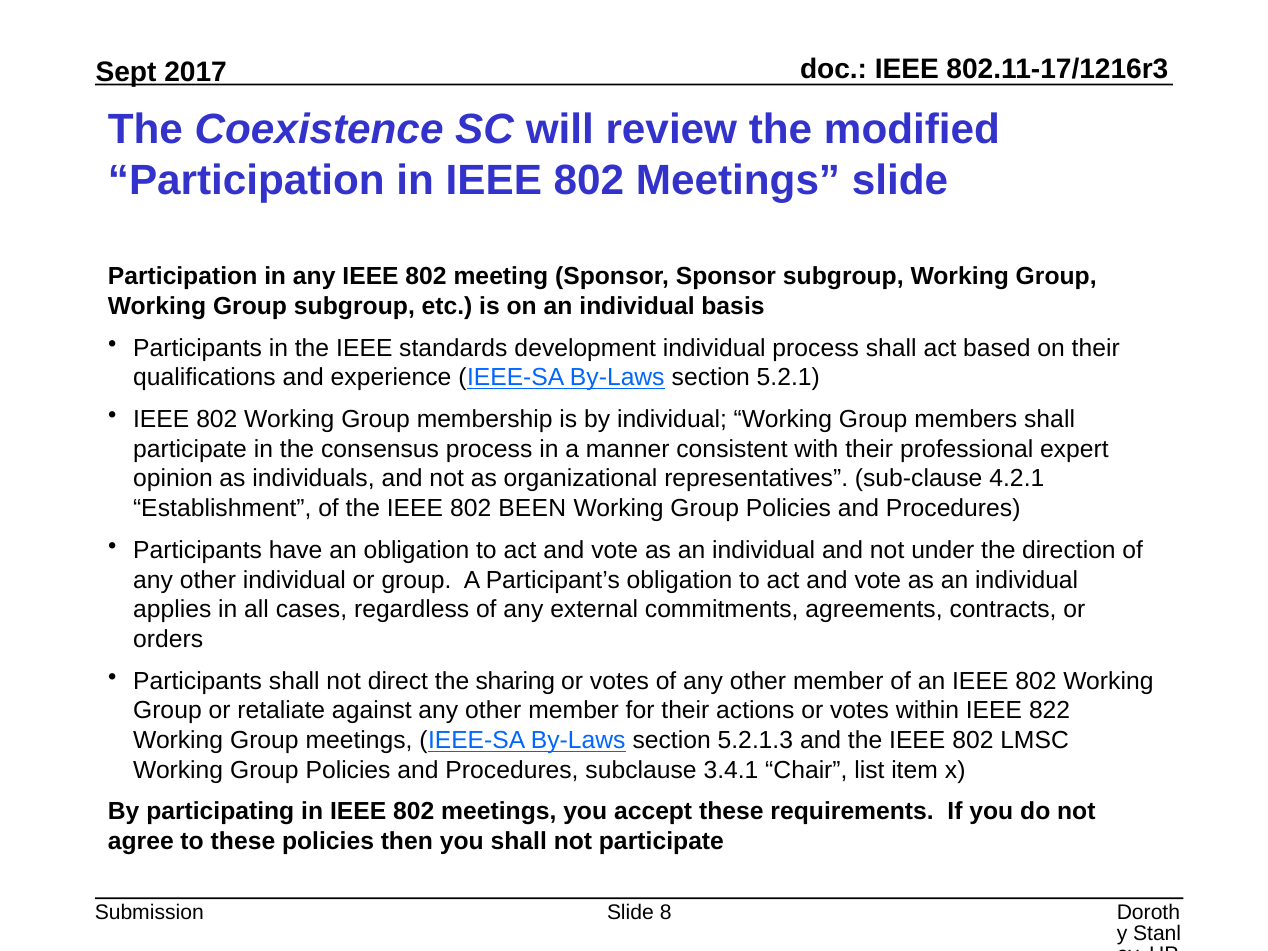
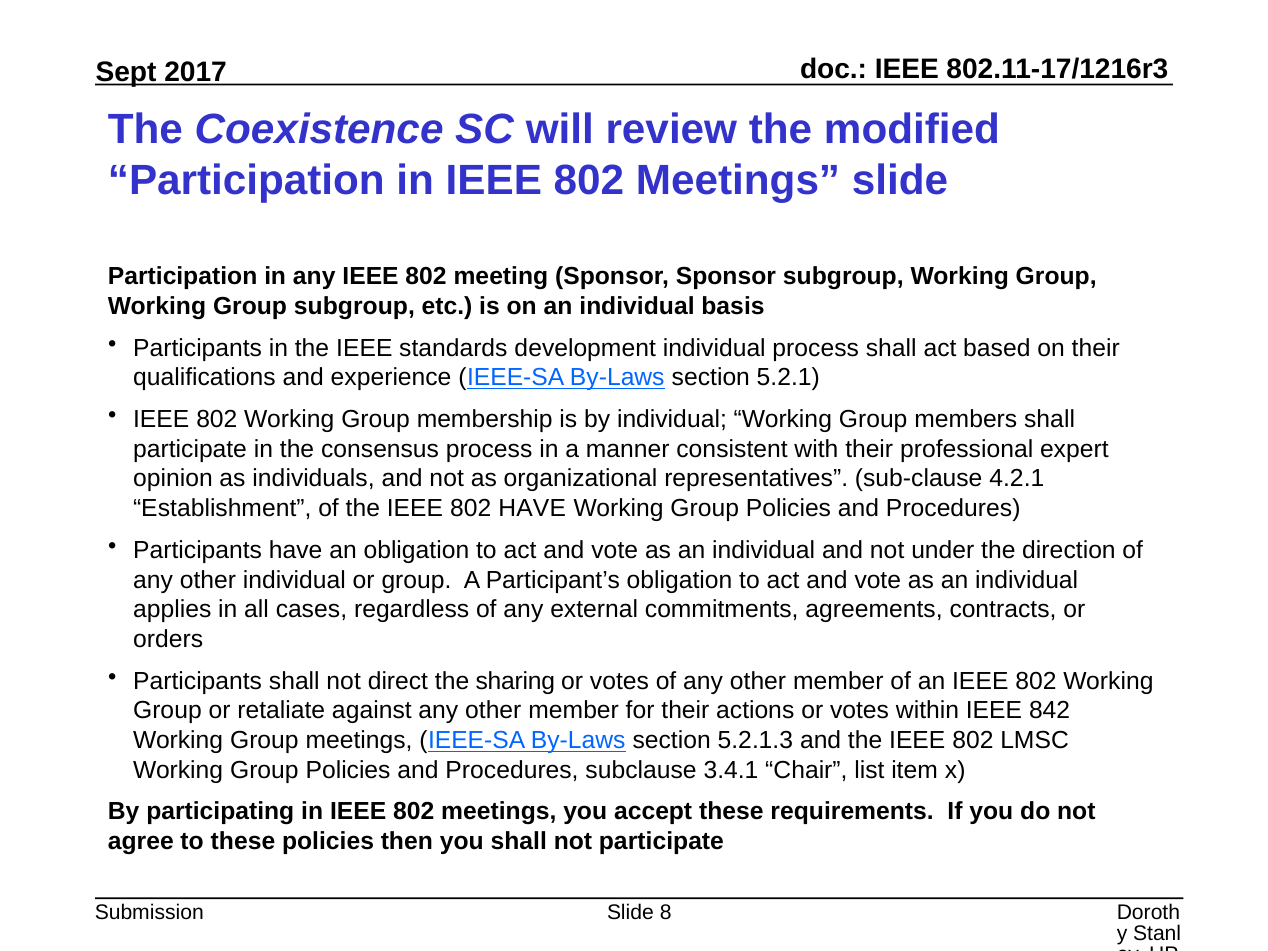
802 BEEN: BEEN -> HAVE (532, 508)
822: 822 -> 842 (1050, 711)
